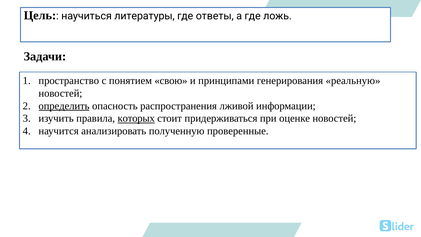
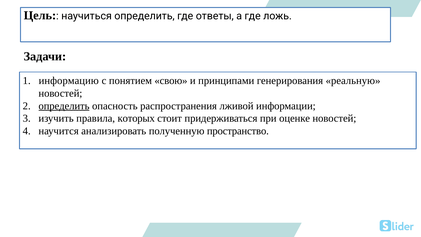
научиться литературы: литературы -> определить (144, 16)
пространство: пространство -> информацию (69, 81)
которых underline: present -> none (136, 118)
проверенные: проверенные -> пространство (238, 131)
